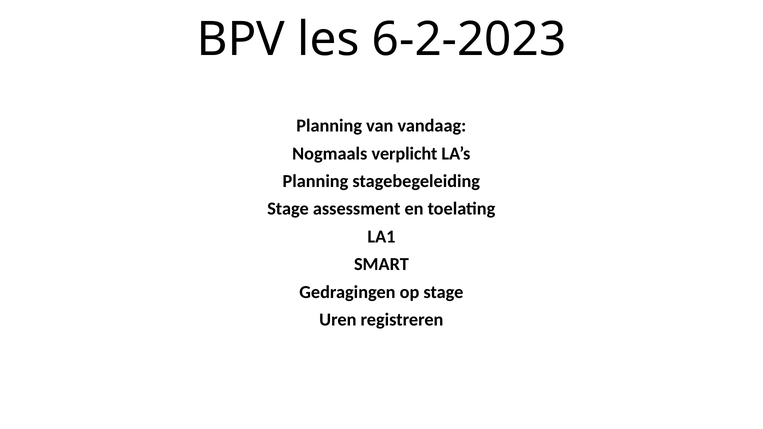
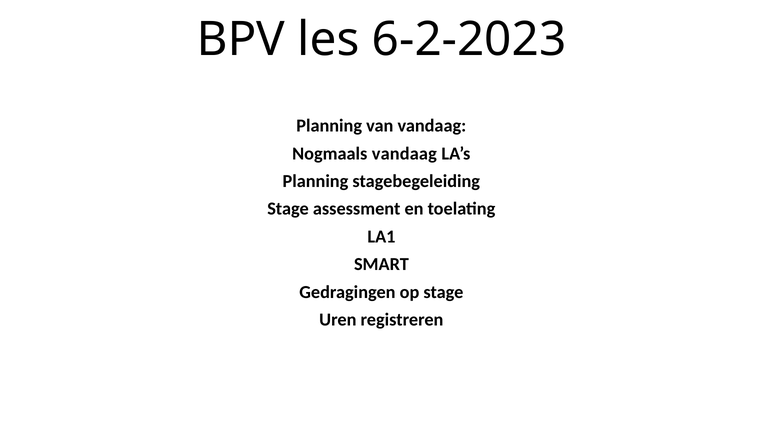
Nogmaals verplicht: verplicht -> vandaag (404, 154)
